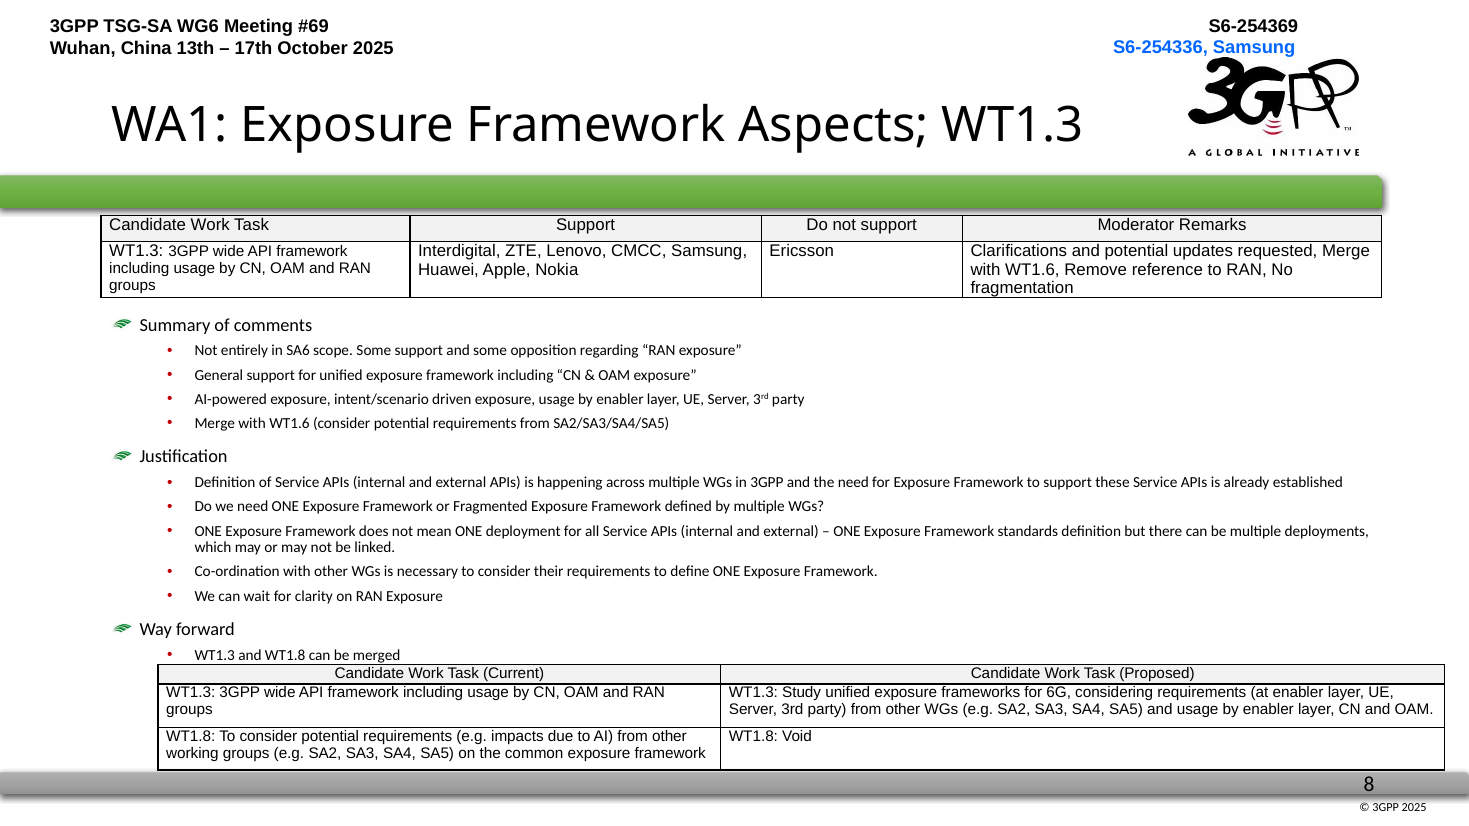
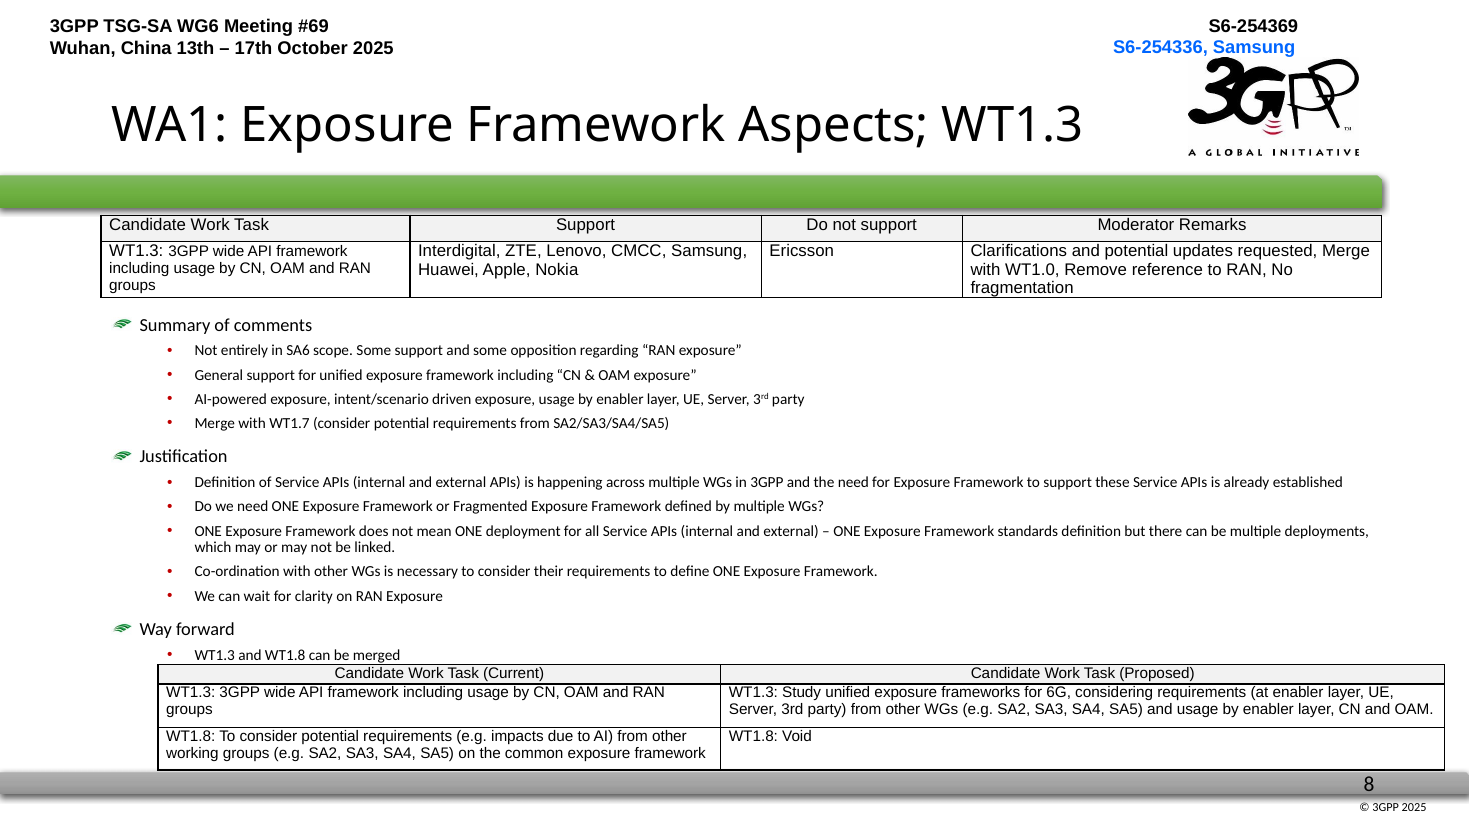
WT1.6: WT1.6 -> WT1.0 (1032, 270)
WT1.6: WT1.6 -> WT1.7 (289, 424)
